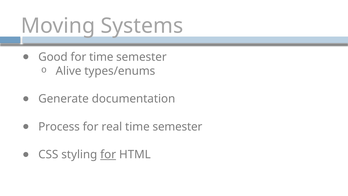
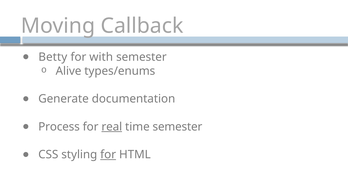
Systems: Systems -> Callback (142, 26)
Good: Good -> Betty (53, 57)
for time: time -> with (101, 57)
real underline: none -> present (112, 127)
